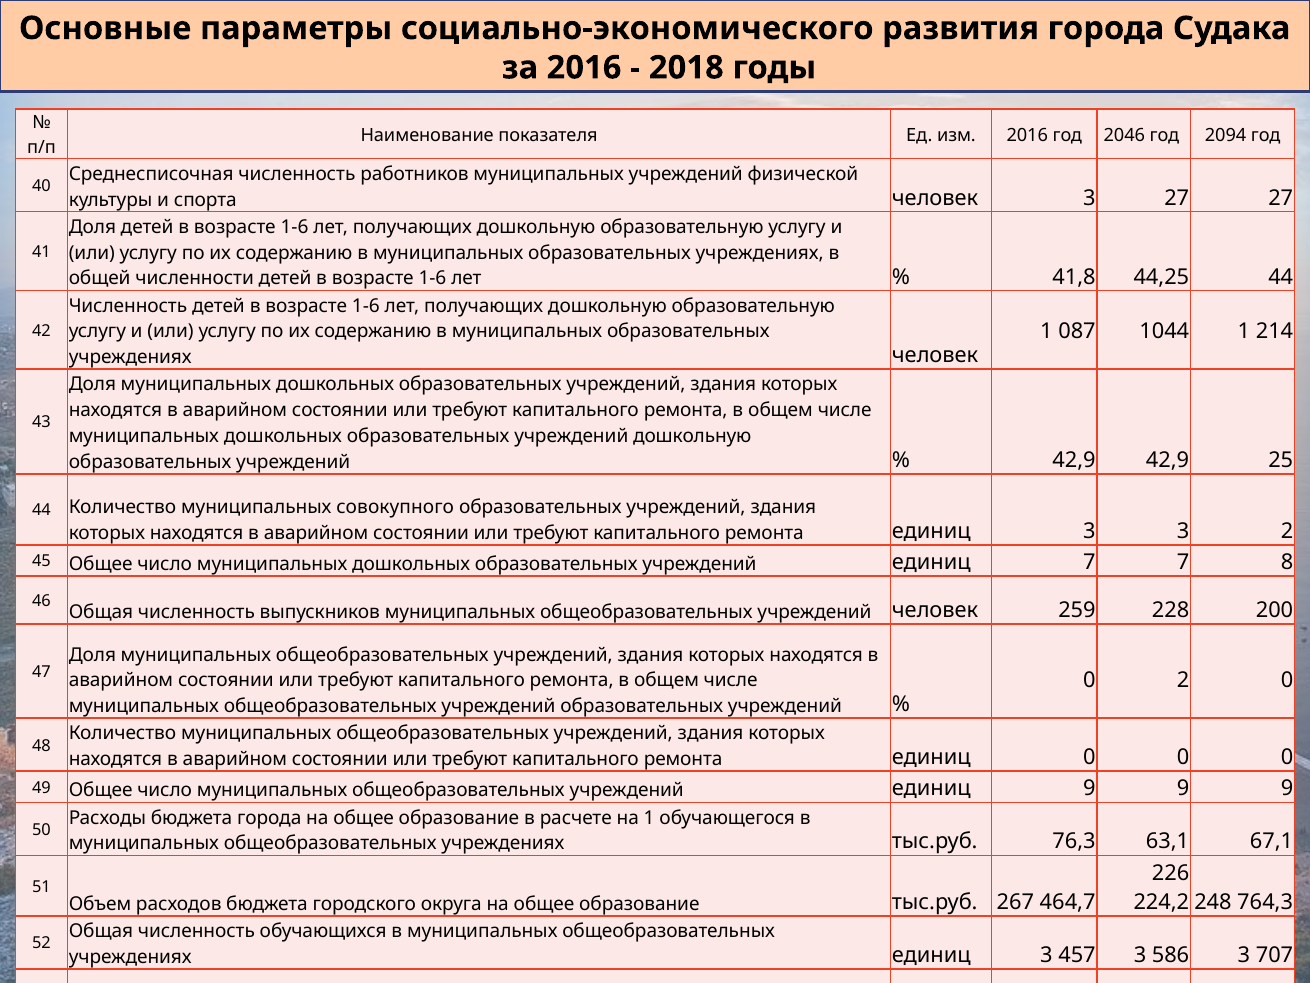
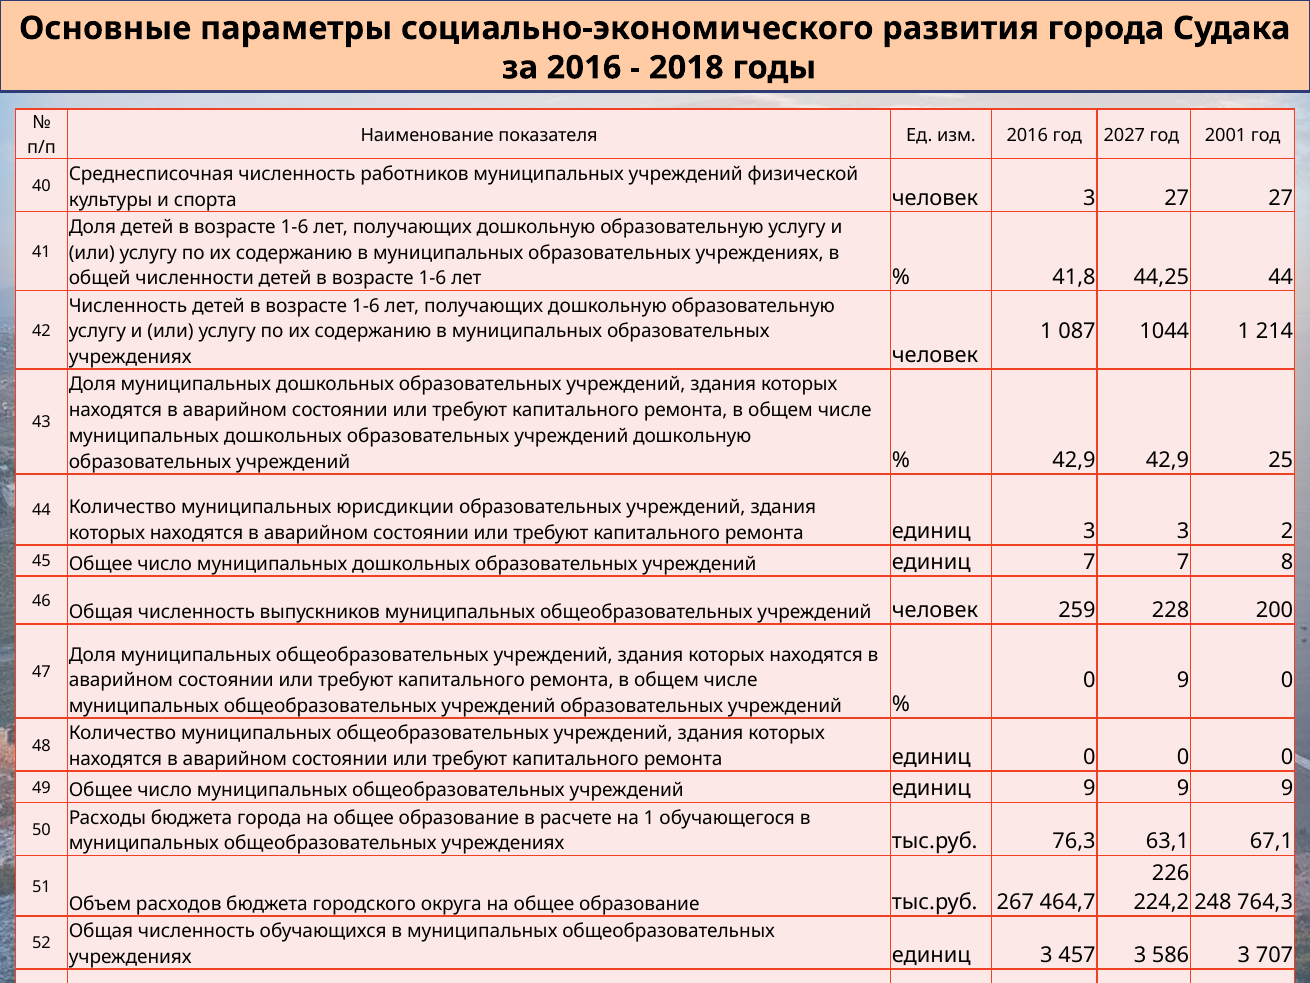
2046: 2046 -> 2027 (1124, 135)
2094: 2094 -> 2001 (1226, 135)
совокупного: совокупного -> юрисдикции (395, 507)
0 2: 2 -> 9 (1183, 680)
